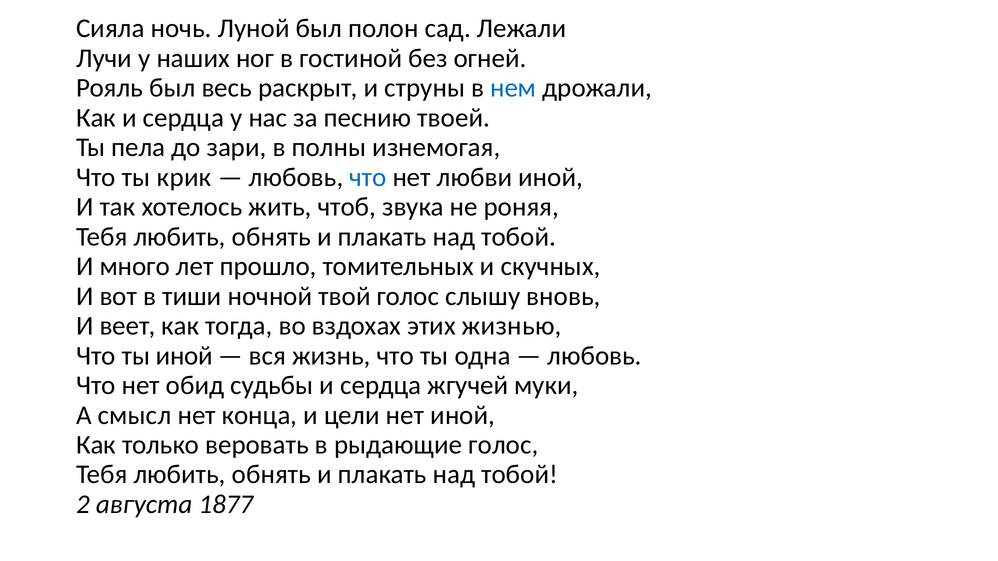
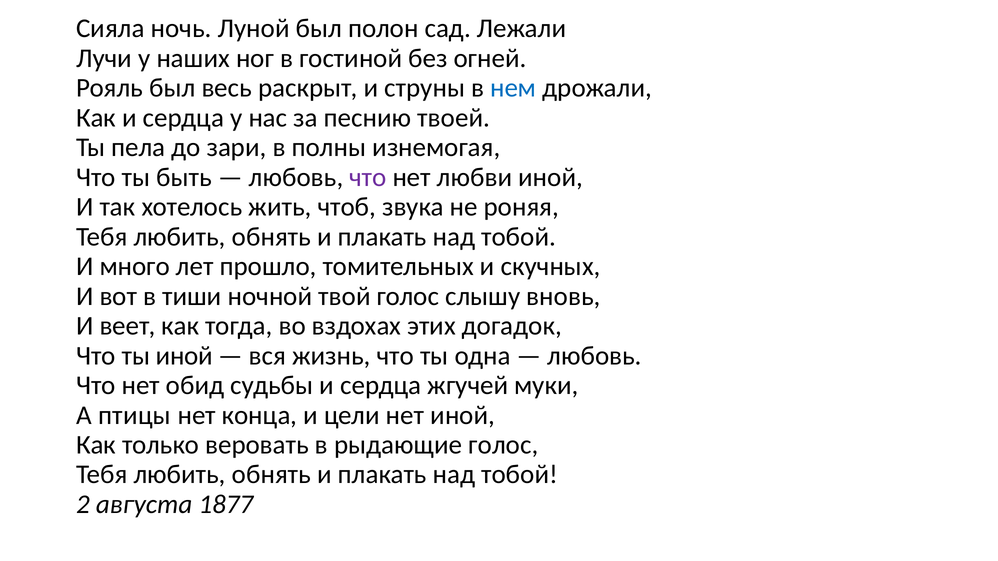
крик: крик -> быть (184, 177)
что colour: blue -> purple (368, 177)
жизнью: жизнью -> догадок (512, 326)
смысл: смысл -> птицы (135, 415)
